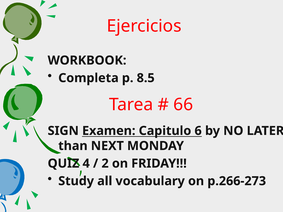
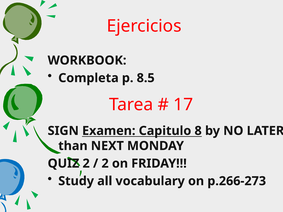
66: 66 -> 17 (183, 105)
6: 6 -> 8 (198, 131)
QUIZ 4: 4 -> 2 (86, 164)
